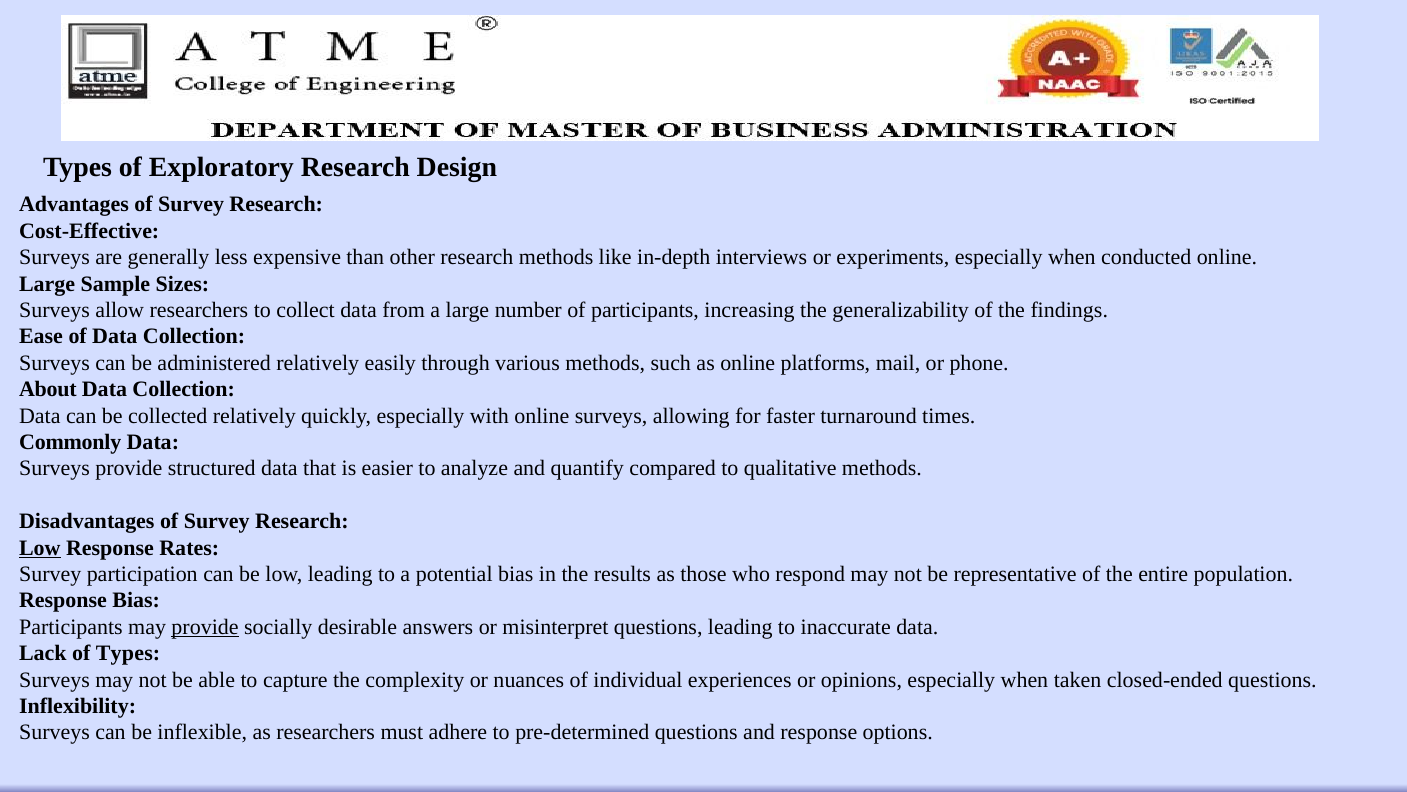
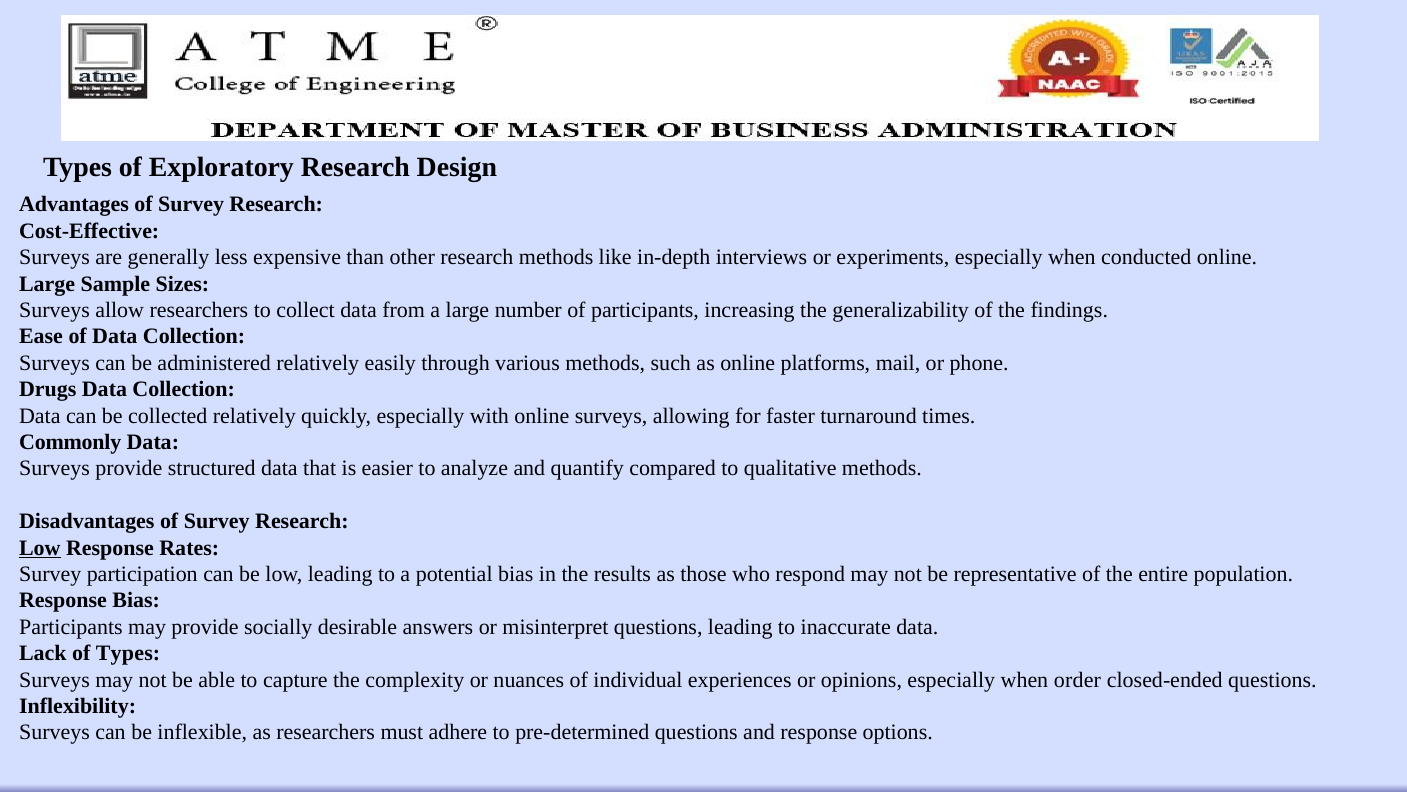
About: About -> Drugs (48, 389)
provide underline: present -> none (205, 627)
taken: taken -> order (1077, 679)
